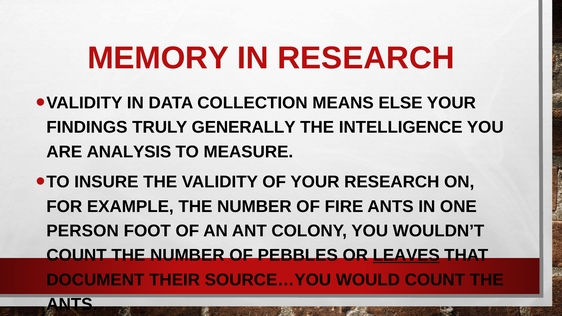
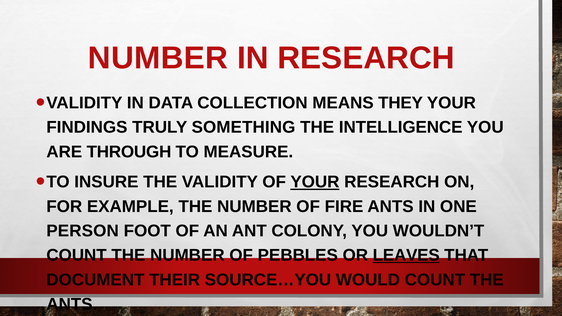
MEMORY: MEMORY -> NUMBER (158, 58)
ELSE: ELSE -> THEY (401, 103)
GENERALLY: GENERALLY -> SOMETHING (244, 127)
ANALYSIS: ANALYSIS -> THROUGH (129, 152)
YOUR underline: none -> present (315, 182)
